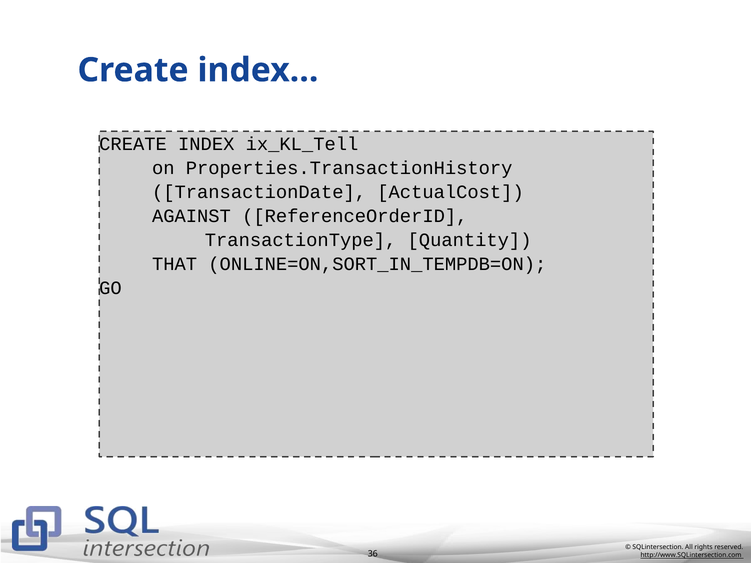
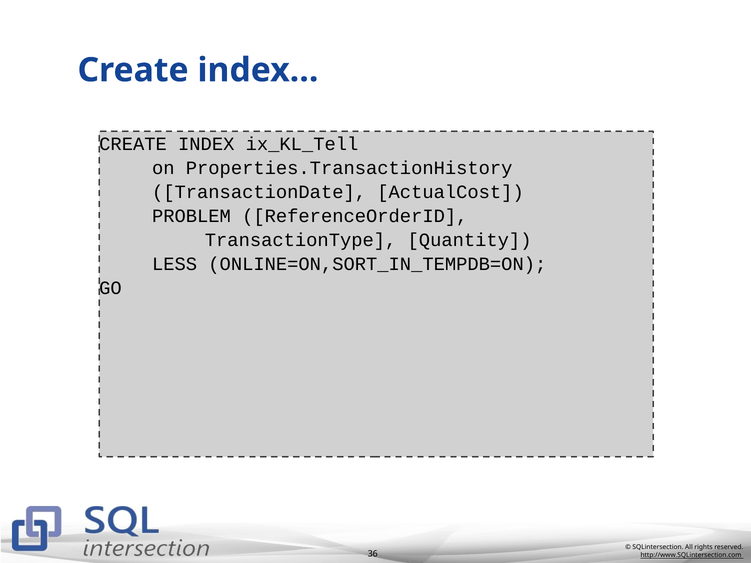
AGAINST: AGAINST -> PROBLEM (191, 216)
THAT: THAT -> LESS (175, 264)
